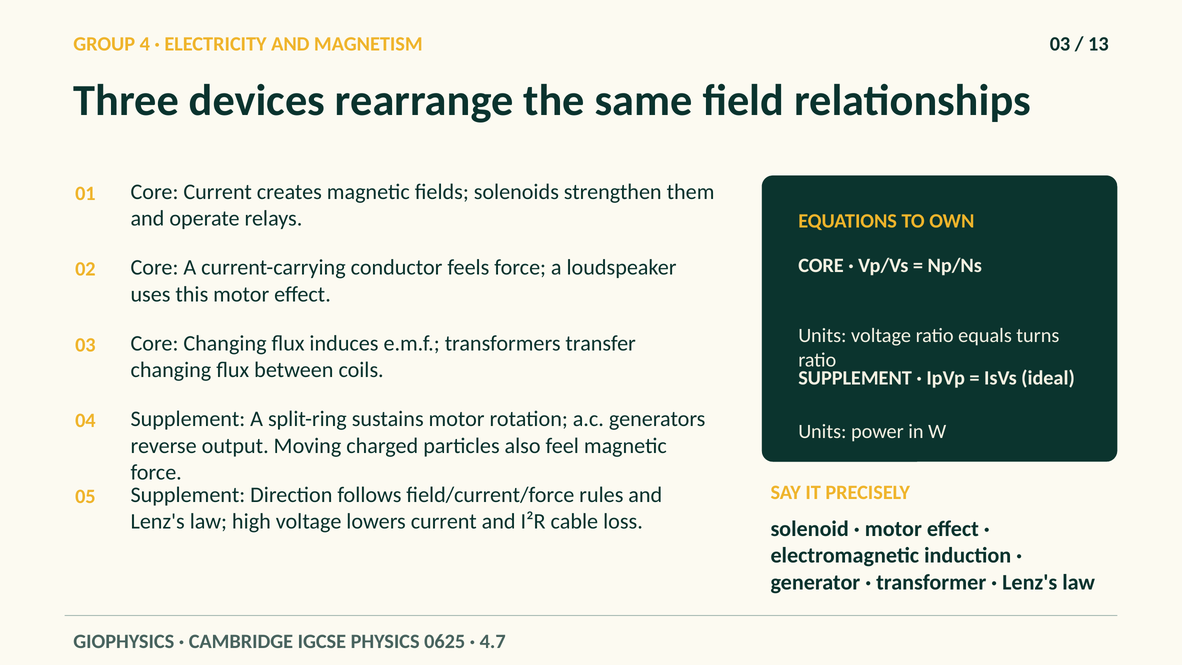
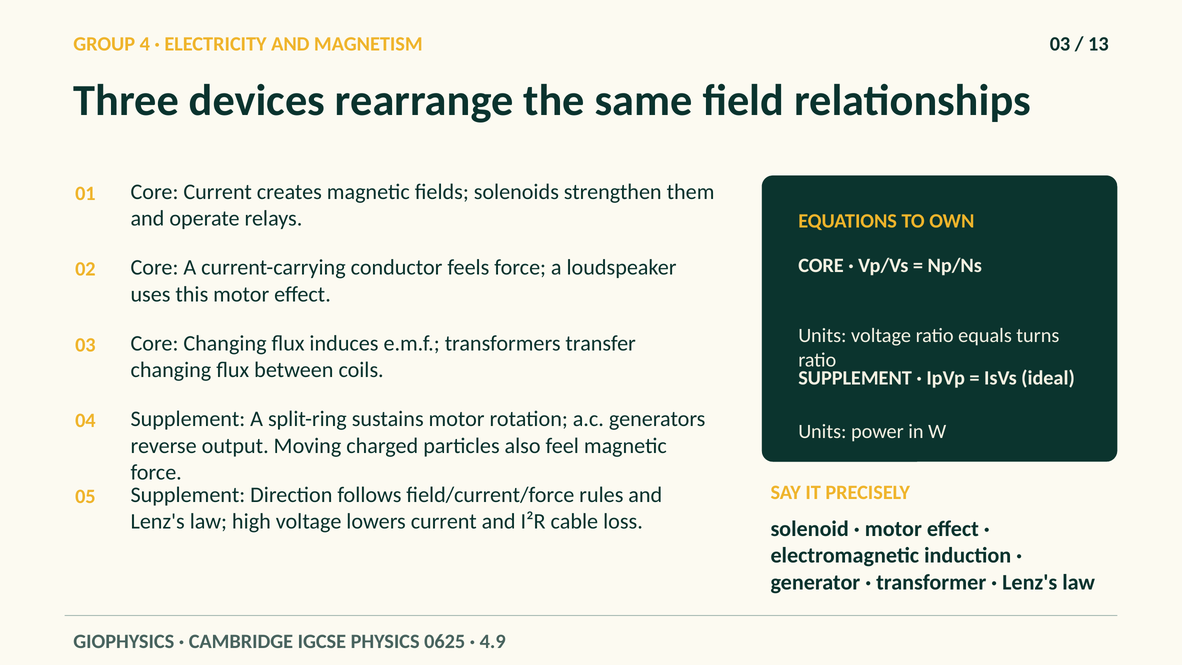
4.7: 4.7 -> 4.9 (493, 641)
